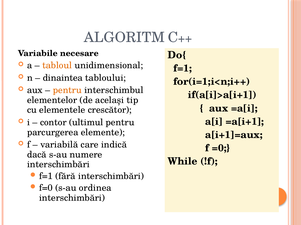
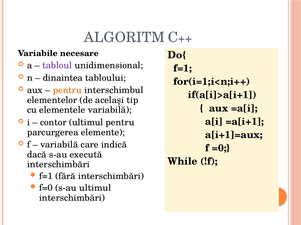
tabloul colour: orange -> purple (57, 66)
elementele crescător: crescător -> variabilă (110, 110)
numere: numere -> execută (86, 155)
s-au ordinea: ordinea -> ultimul (95, 189)
